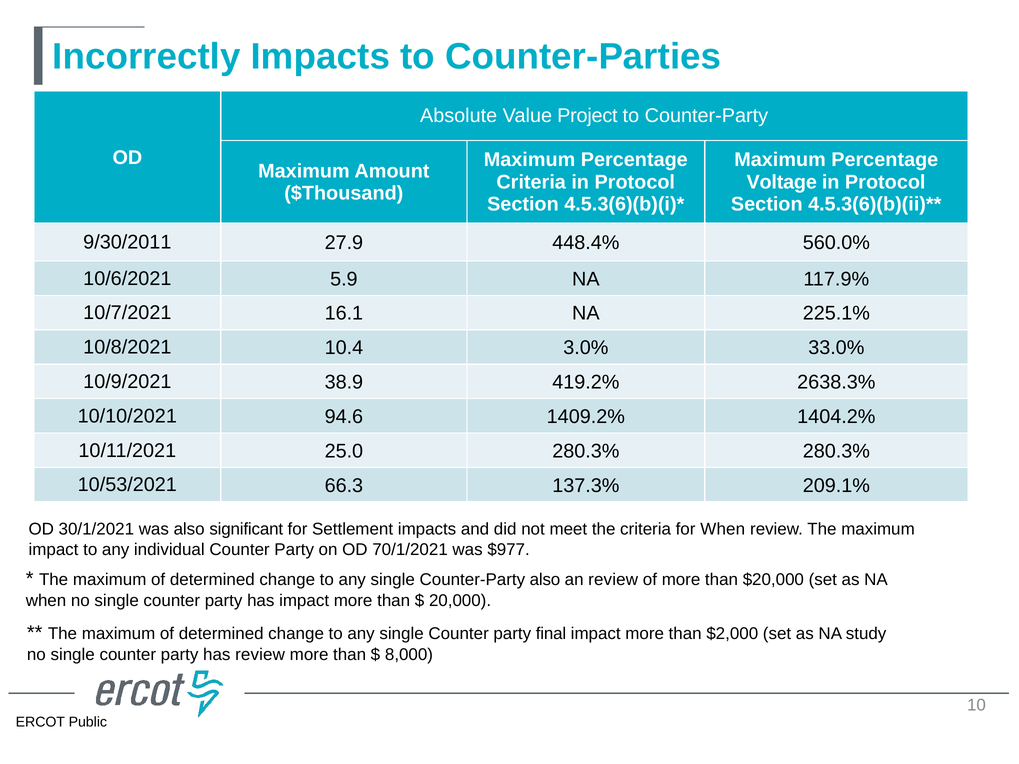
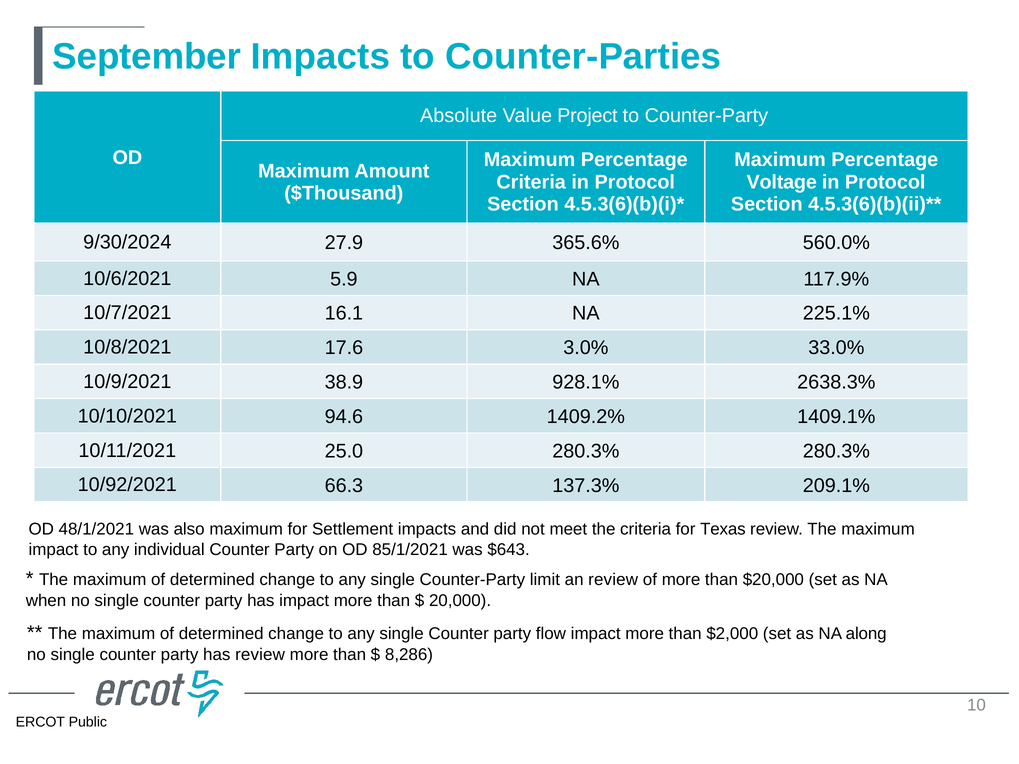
Incorrectly: Incorrectly -> September (147, 57)
9/30/2011: 9/30/2011 -> 9/30/2024 (127, 242)
448.4%: 448.4% -> 365.6% (586, 243)
10.4: 10.4 -> 17.6 (344, 348)
419.2%: 419.2% -> 928.1% (586, 382)
1404.2%: 1404.2% -> 1409.1% (836, 417)
10/53/2021: 10/53/2021 -> 10/92/2021 (127, 485)
30/1/2021: 30/1/2021 -> 48/1/2021 (96, 530)
also significant: significant -> maximum (246, 530)
for When: When -> Texas (723, 530)
70/1/2021: 70/1/2021 -> 85/1/2021 (410, 550)
$977: $977 -> $643 (509, 550)
Counter-Party also: also -> limit (545, 580)
final: final -> flow (551, 634)
study: study -> along (866, 634)
8,000: 8,000 -> 8,286 (409, 655)
